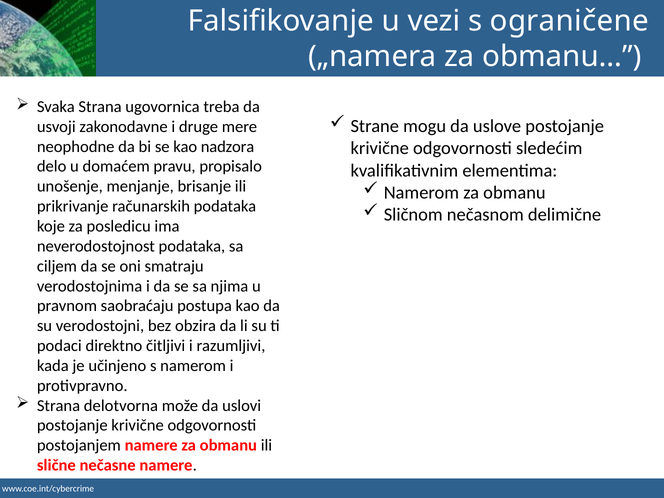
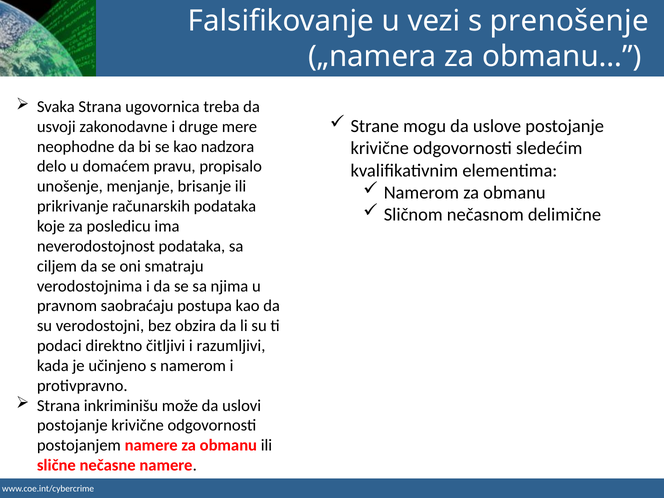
ograničene: ograničene -> prenošenje (569, 21)
delotvorna: delotvorna -> inkriminišu (121, 406)
